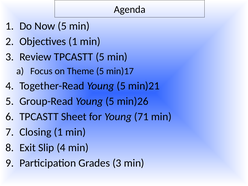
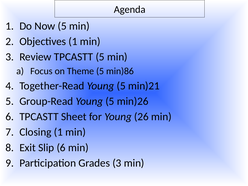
min)17: min)17 -> min)86 (120, 71)
71: 71 -> 26 (141, 117)
Slip 4: 4 -> 6 (61, 148)
